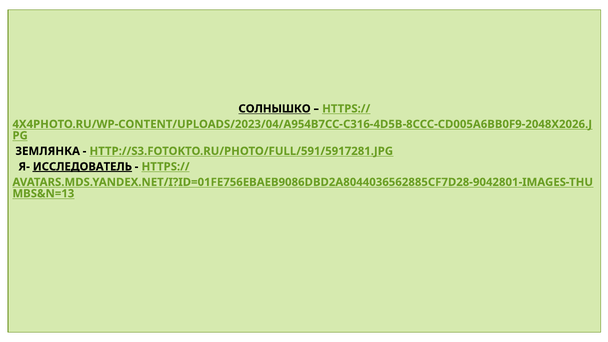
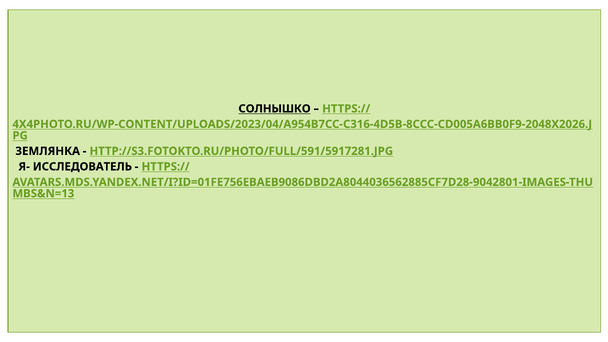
ИССЛЕДОВАТЕЛЬ underline: present -> none (82, 167)
